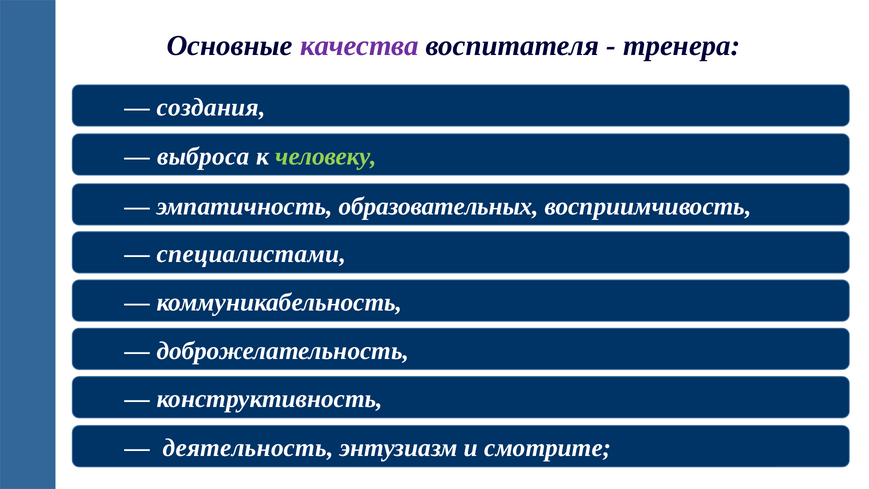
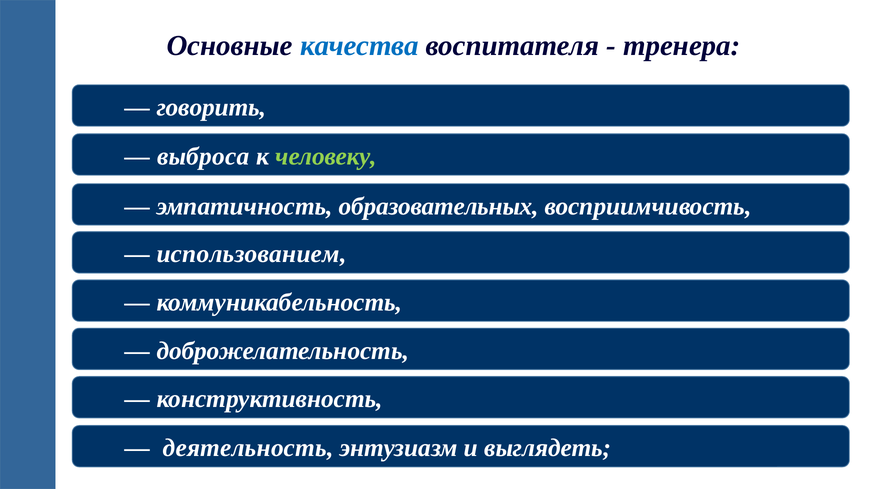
качества colour: purple -> blue (359, 46)
создания: создания -> говорить (211, 107)
специалистами: специалистами -> использованием (252, 254)
смотрите: смотрите -> выглядеть (548, 448)
